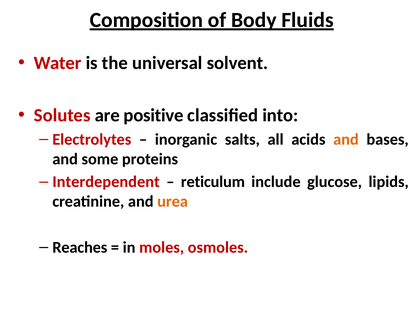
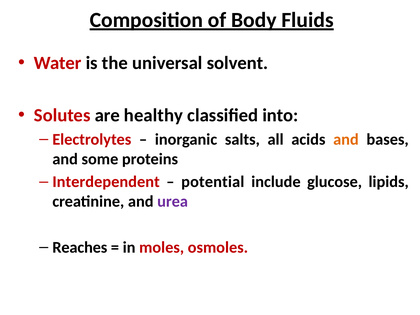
positive: positive -> healthy (153, 115)
reticulum: reticulum -> potential (213, 182)
urea colour: orange -> purple (173, 202)
